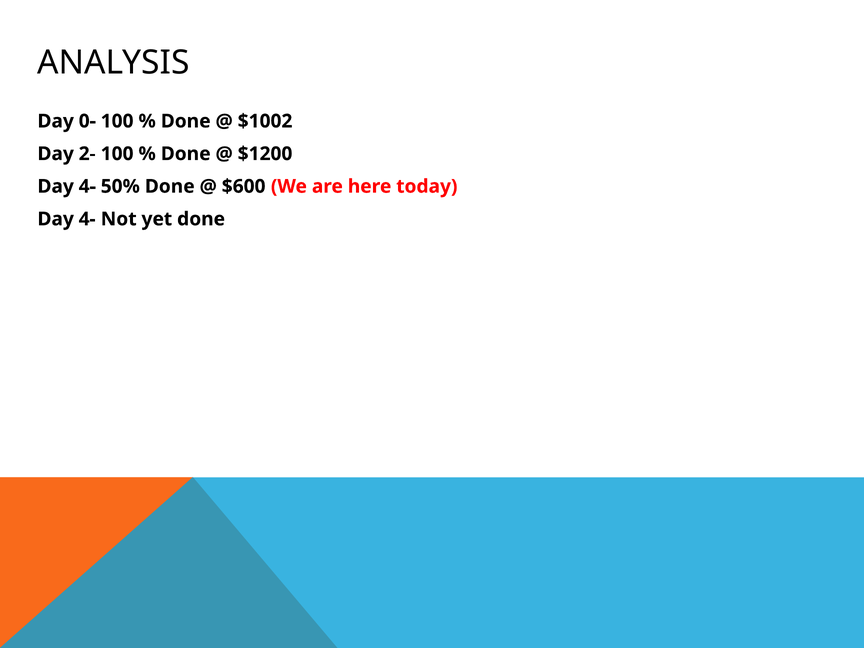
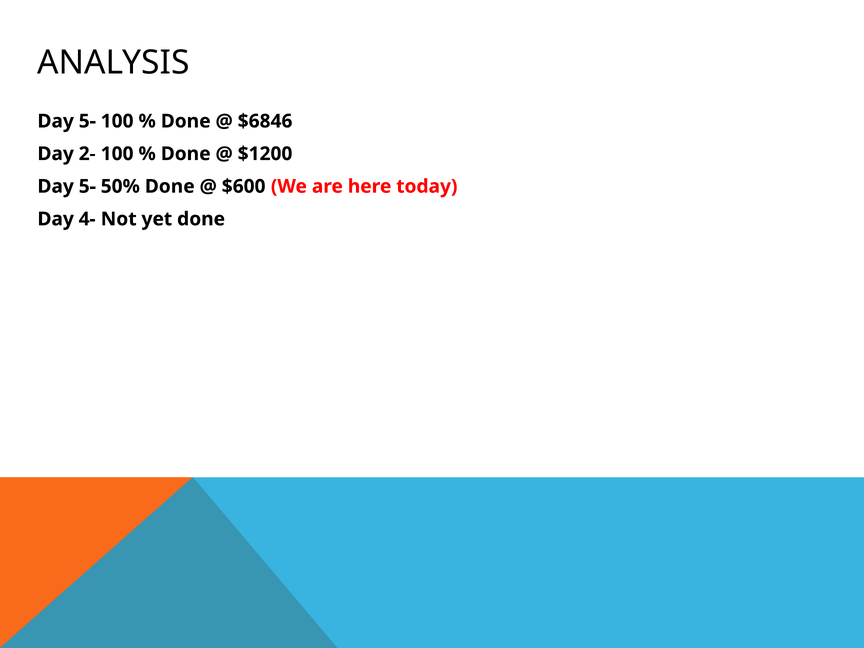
0-: 0- -> 5- (87, 121)
$1002: $1002 -> $6846 (265, 121)
4-: 4- -> 5- (87, 186)
